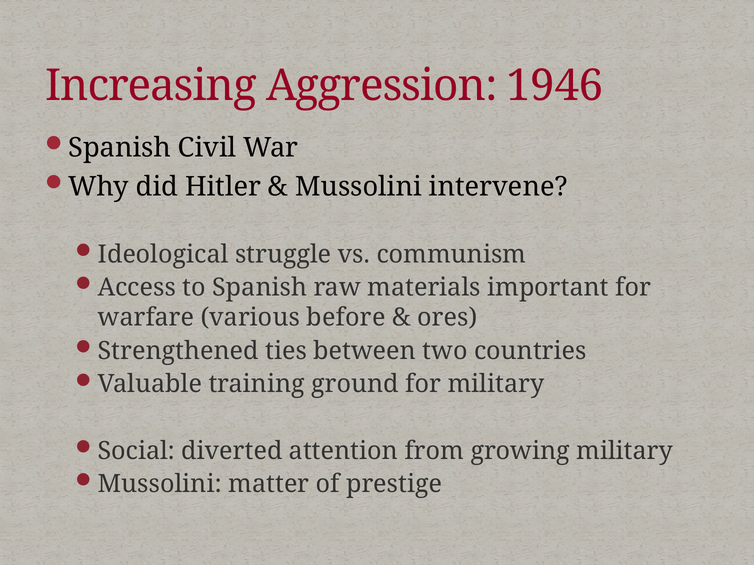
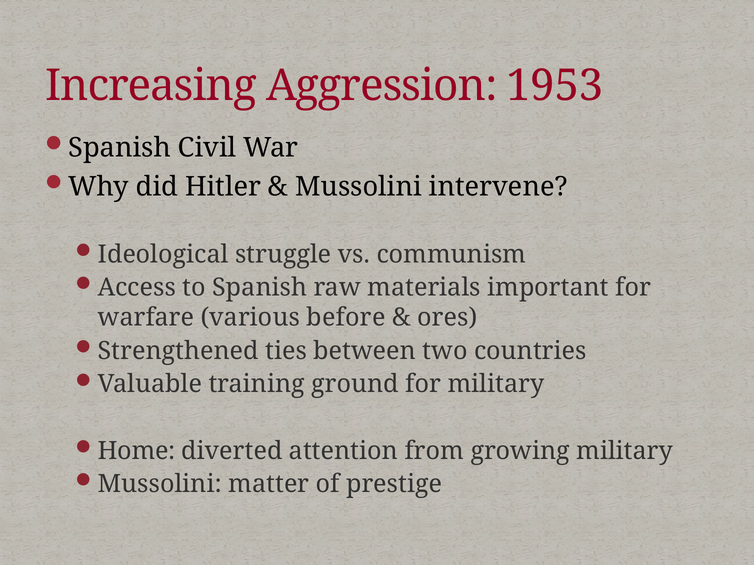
1946: 1946 -> 1953 (555, 86)
Social: Social -> Home (137, 451)
